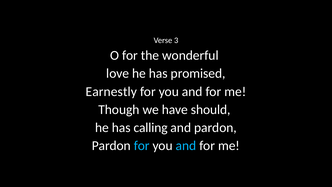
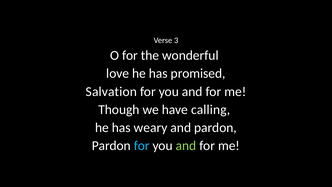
Earnestly: Earnestly -> Salvation (111, 91)
should: should -> calling (211, 109)
calling: calling -> weary (151, 128)
and colour: light blue -> light green (186, 146)
